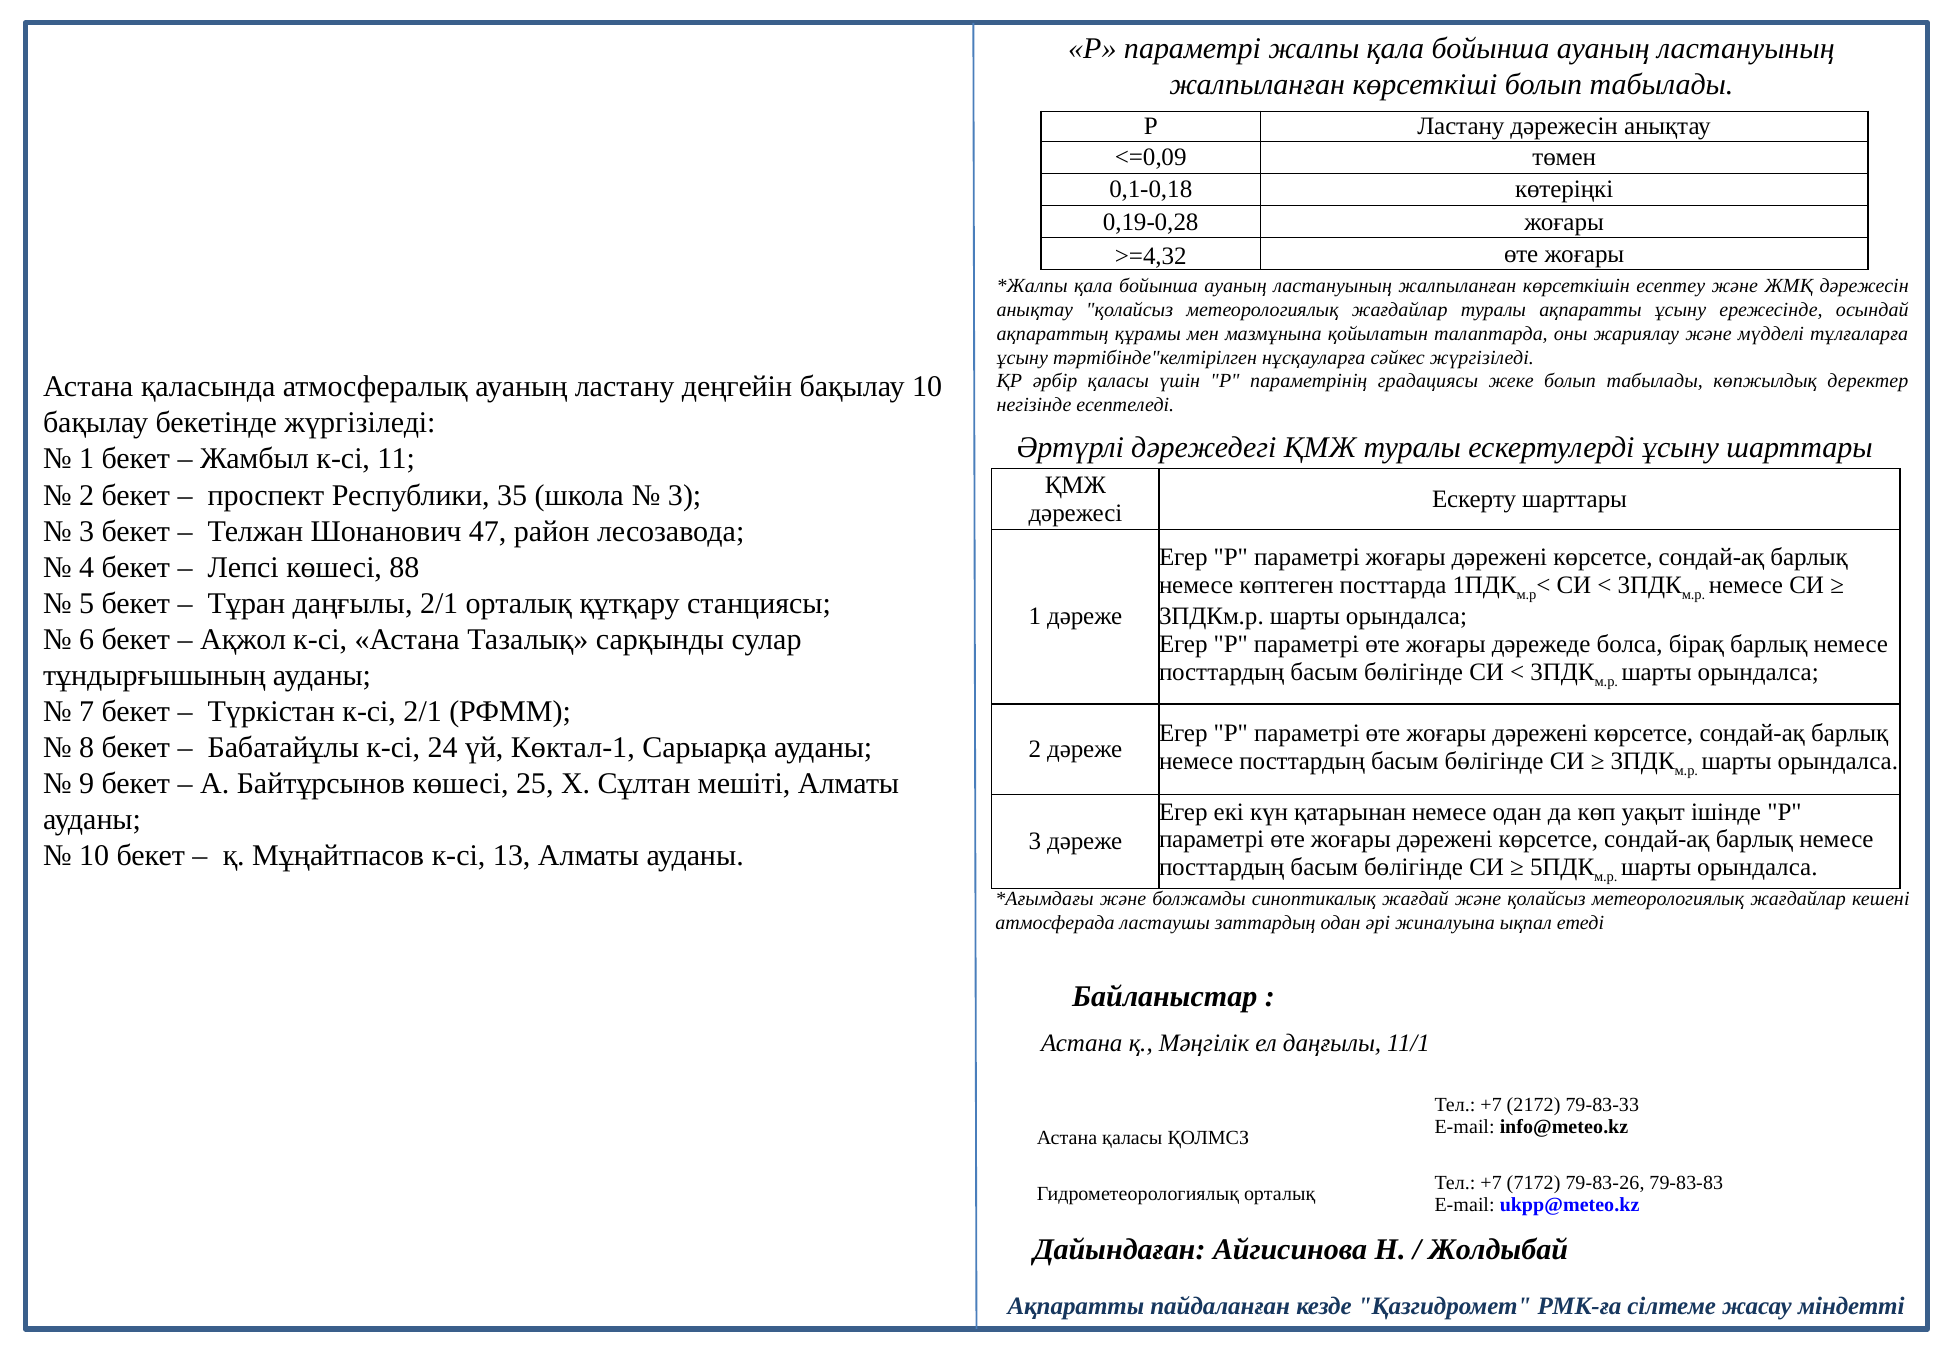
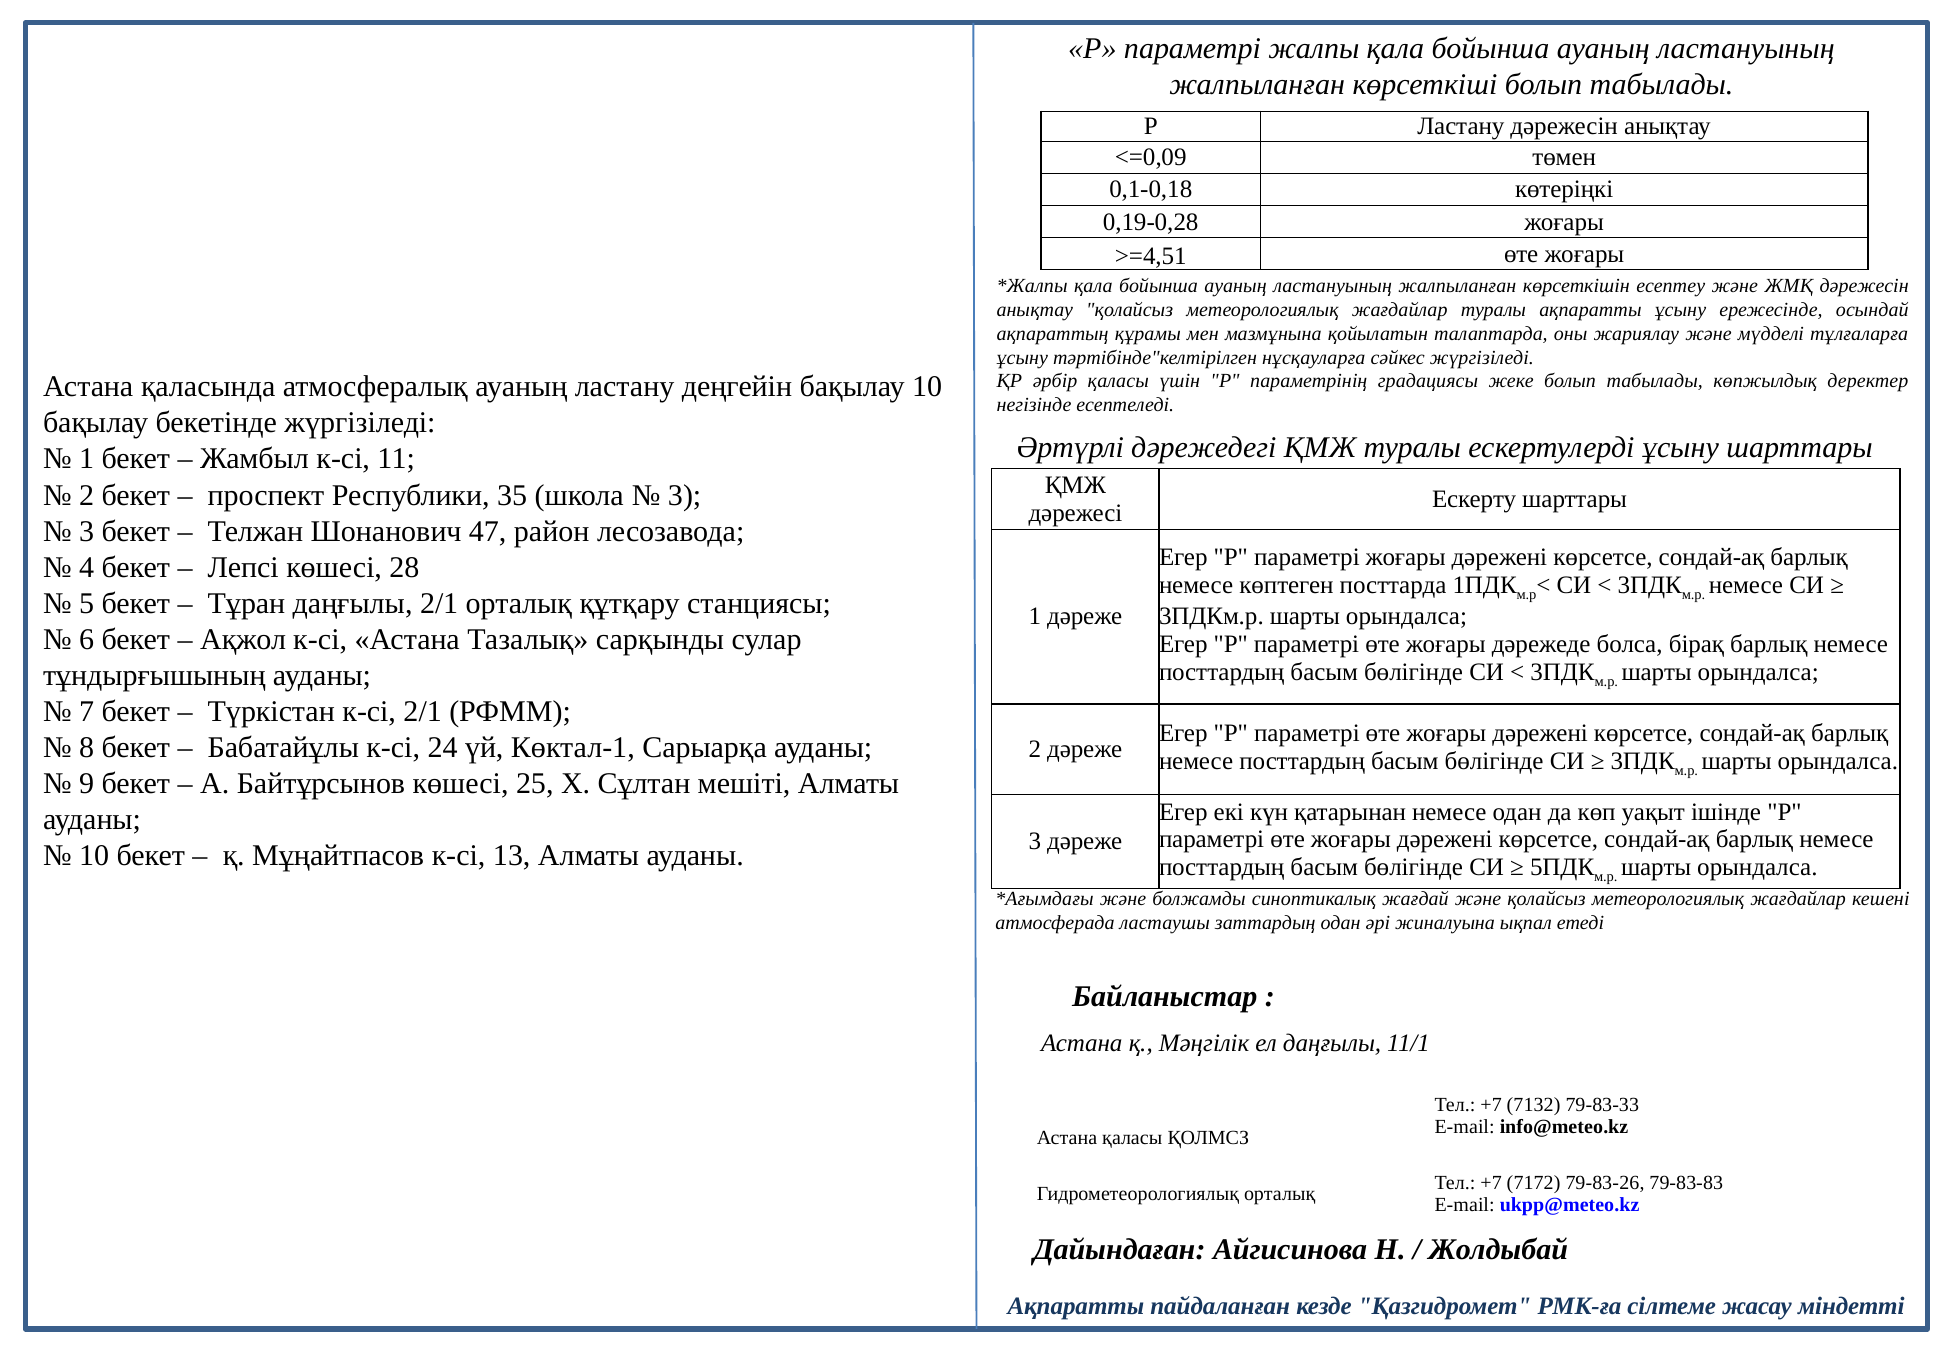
>=4,32: >=4,32 -> >=4,51 (1151, 256)
88: 88 -> 28 (404, 567)
2172: 2172 -> 7132 (1534, 1105)
